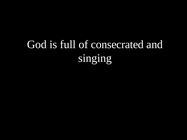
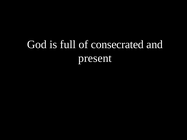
singing: singing -> present (95, 58)
